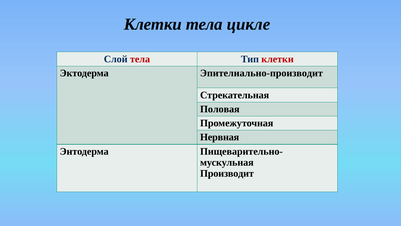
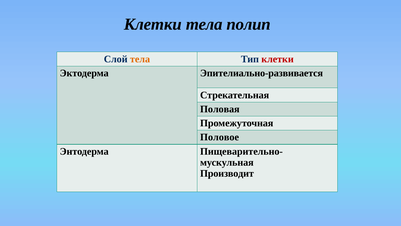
цикле: цикле -> полип (249, 24)
тела colour: red -> orange (140, 59)
Эпителиально-производит: Эпителиально-производит -> Эпителиально-развивается (262, 73)
Нервная: Нервная -> Половое (220, 137)
